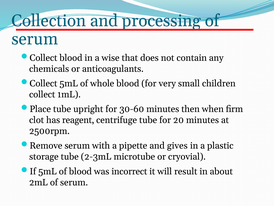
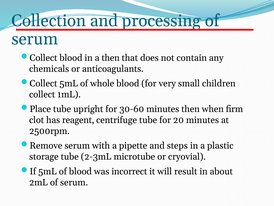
a wise: wise -> then (111, 58)
gives: gives -> steps (177, 145)
